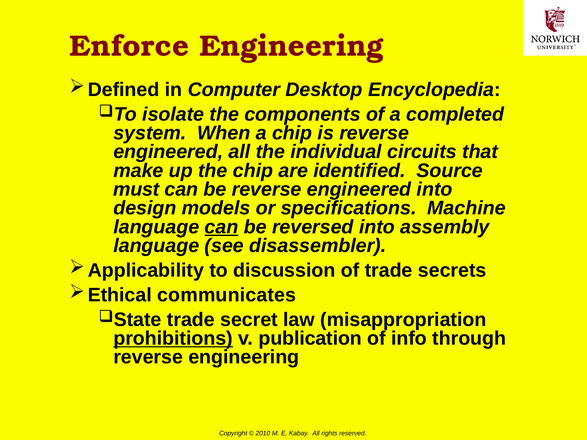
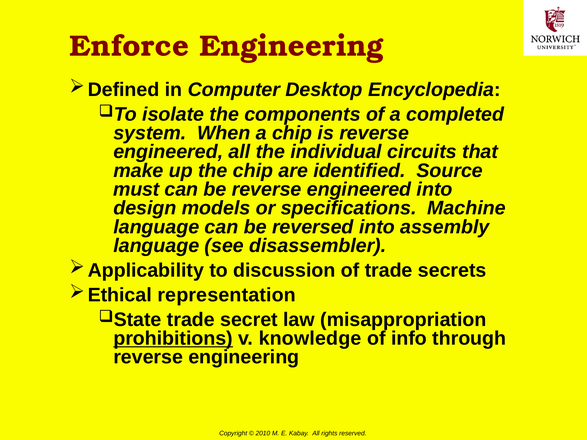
can underline: present -> none (221, 227)
communicates: communicates -> representation (227, 295)
publication: publication -> knowledge (310, 339)
